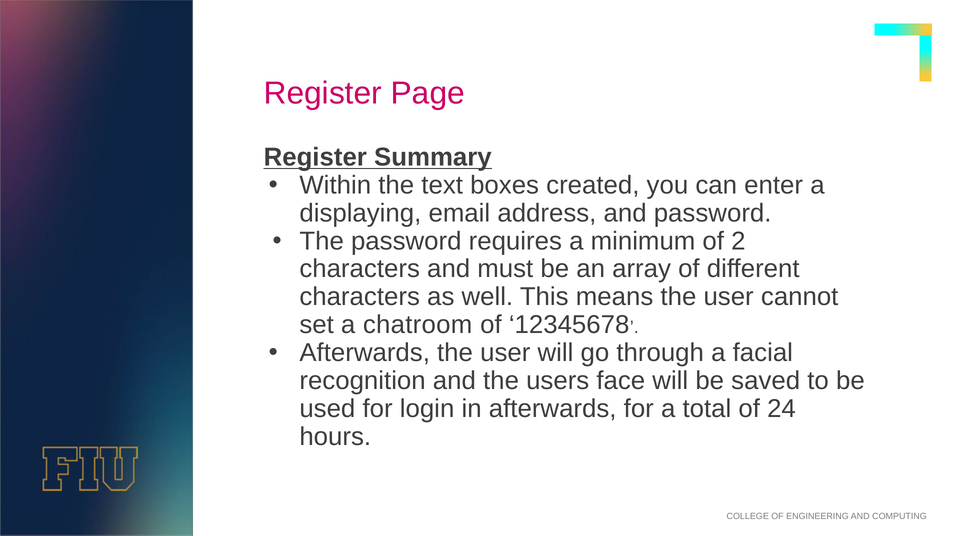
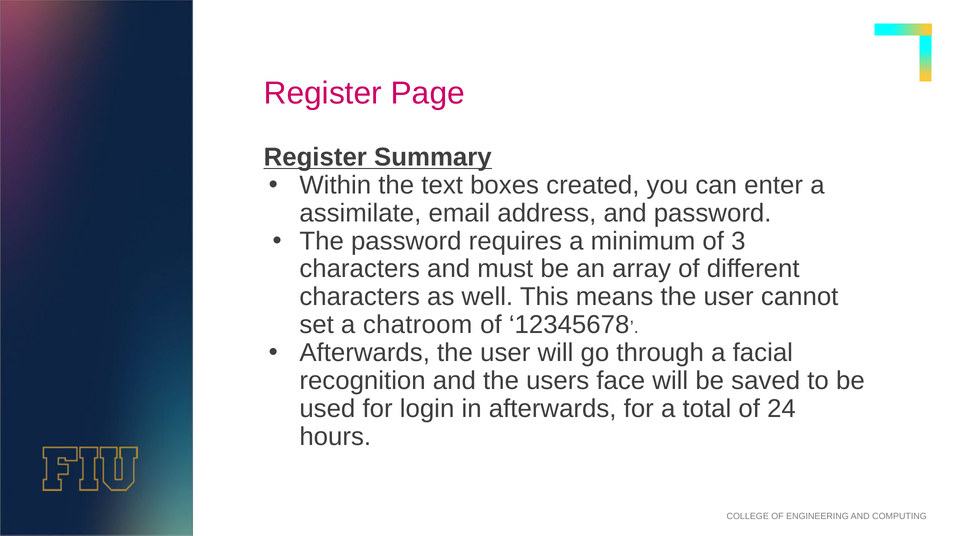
displaying: displaying -> assimilate (360, 213)
2: 2 -> 3 (738, 241)
